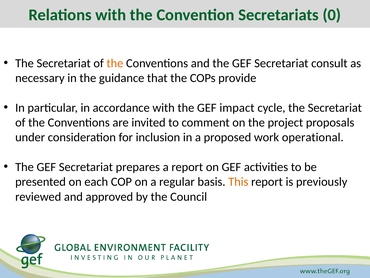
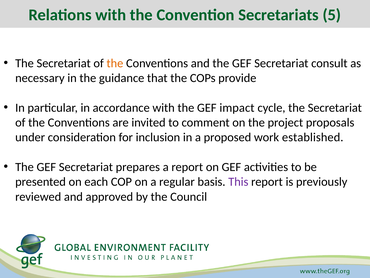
0: 0 -> 5 (332, 15)
operational: operational -> established (313, 137)
This colour: orange -> purple (238, 182)
